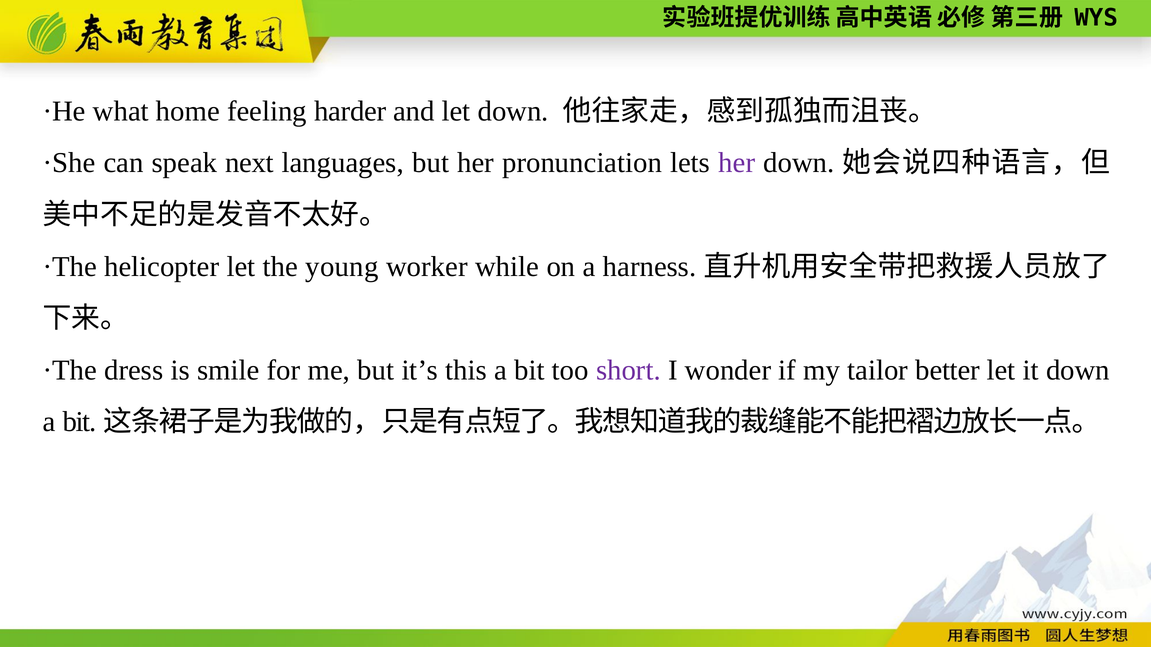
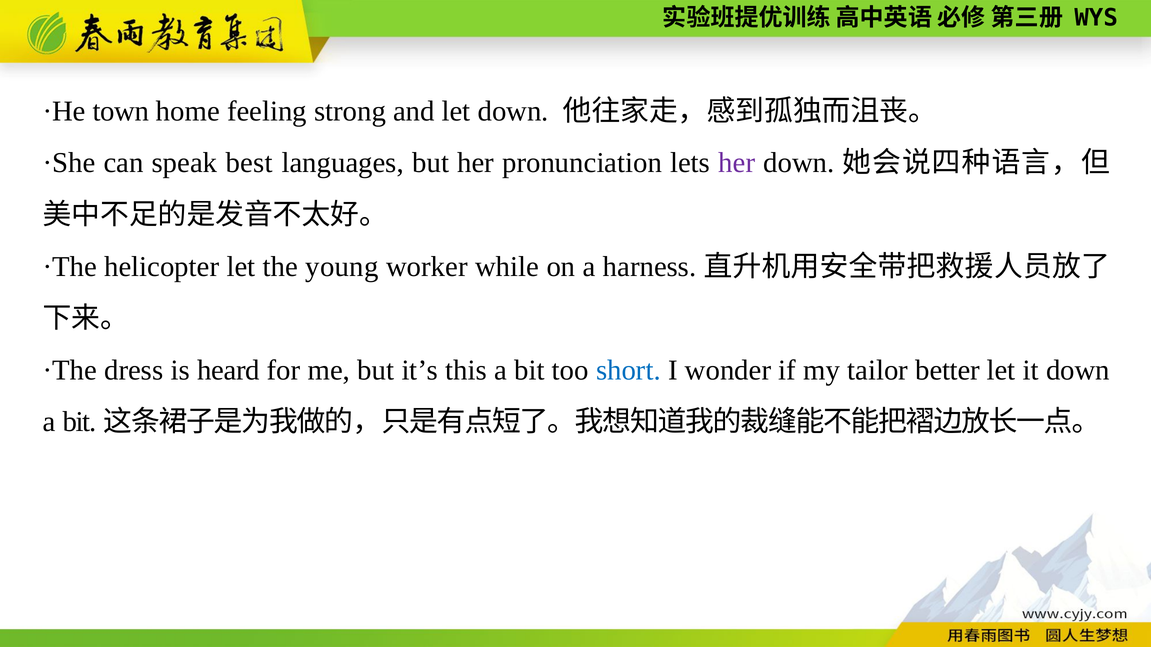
what: what -> town (121, 111)
harder: harder -> strong (350, 111)
next: next -> best (249, 163)
smile: smile -> heard (228, 370)
short colour: purple -> blue (628, 370)
